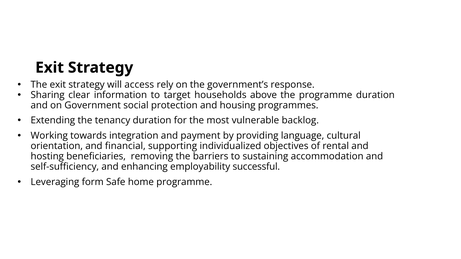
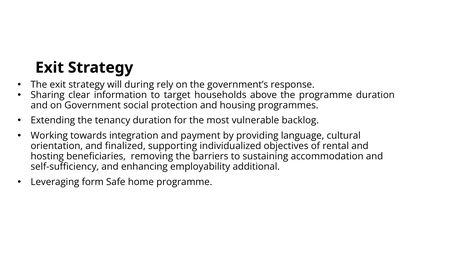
access: access -> during (139, 85)
financial: financial -> finalized (125, 146)
successful: successful -> additional (256, 167)
